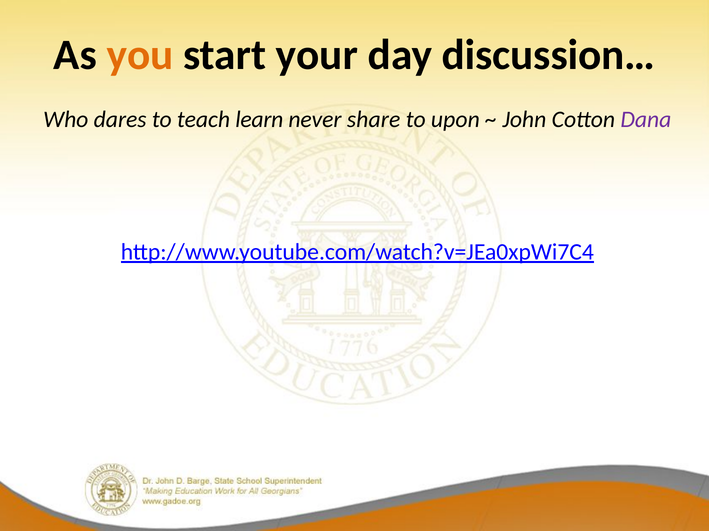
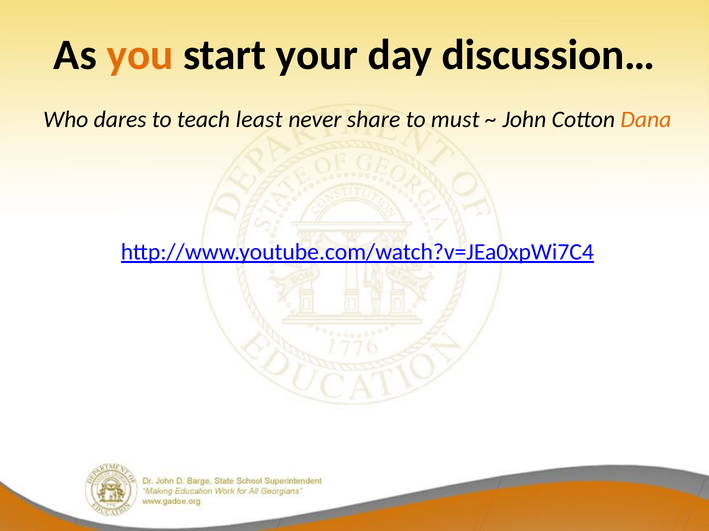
learn: learn -> least (259, 120)
upon: upon -> must (455, 120)
Dana colour: purple -> orange (646, 120)
